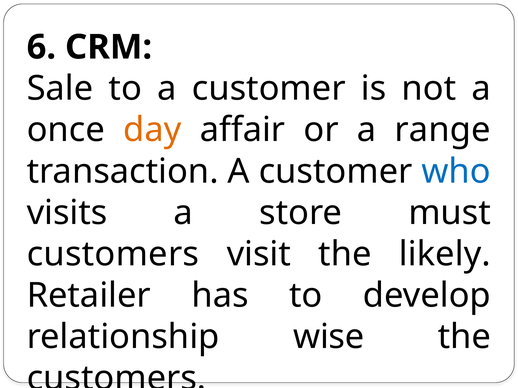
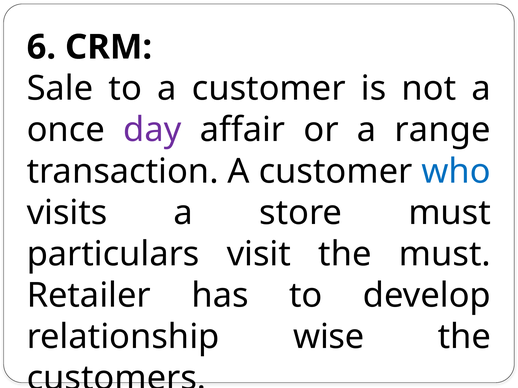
day colour: orange -> purple (152, 130)
customers: customers -> particulars (113, 254)
the likely: likely -> must (445, 254)
